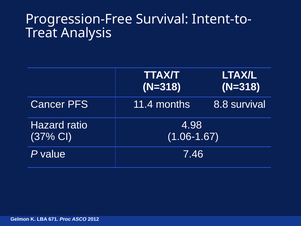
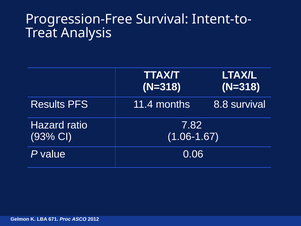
Cancer: Cancer -> Results (48, 104)
4.98: 4.98 -> 7.82 (192, 125)
37%: 37% -> 93% (43, 137)
7.46: 7.46 -> 0.06 (193, 154)
